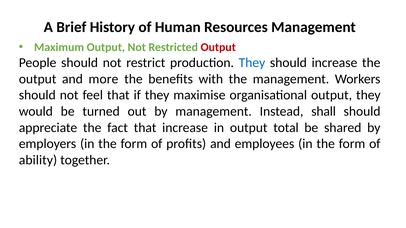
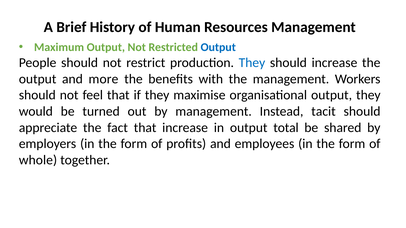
Output colour: red -> blue (218, 47)
shall: shall -> tacit (324, 112)
ability: ability -> whole (38, 160)
